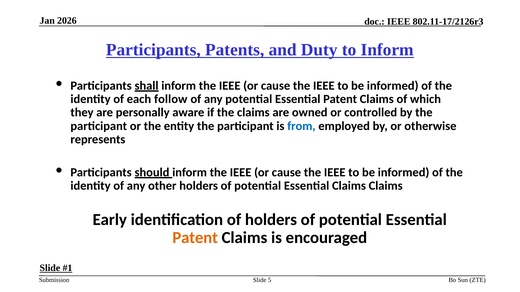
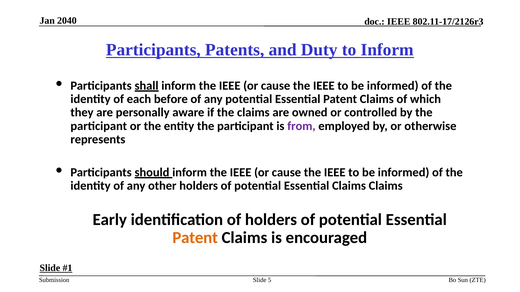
2026: 2026 -> 2040 (67, 21)
follow: follow -> before (171, 99)
from colour: blue -> purple (301, 126)
